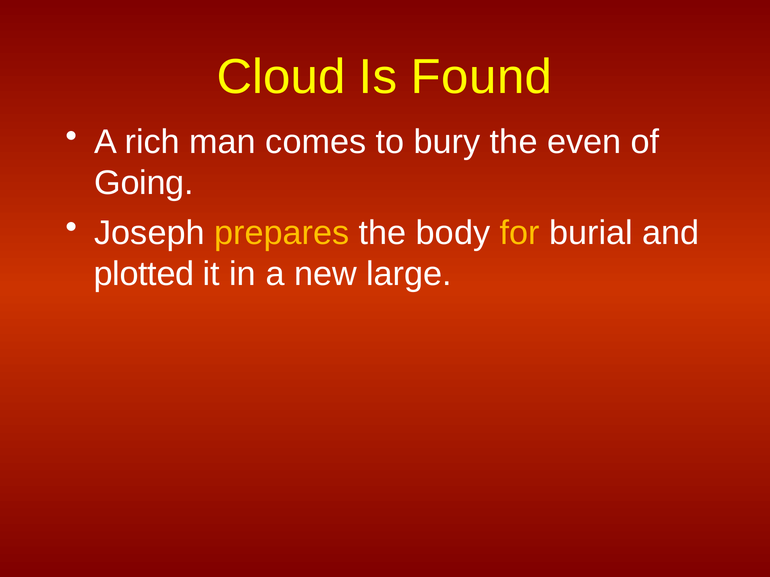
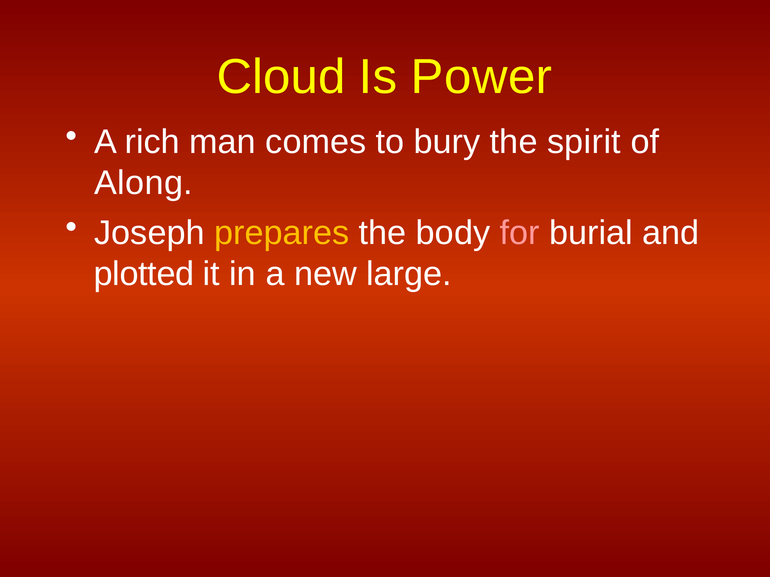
Found: Found -> Power (482, 77)
even: even -> spirit (584, 142)
Going: Going -> Along (144, 183)
for colour: yellow -> pink (520, 233)
